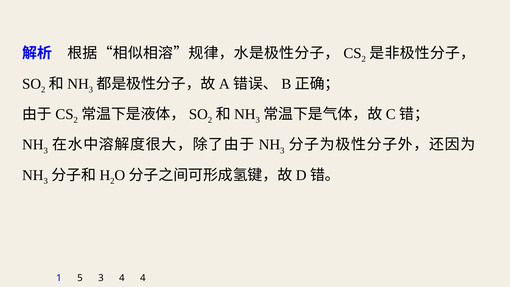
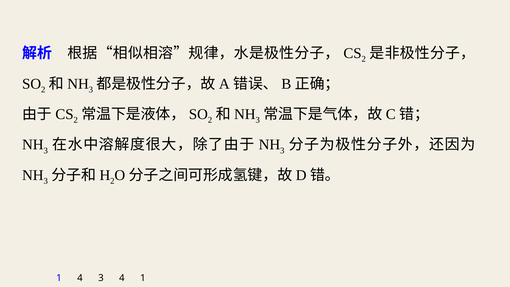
1 5: 5 -> 4 (80, 278)
4 4: 4 -> 1 (143, 278)
